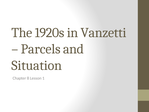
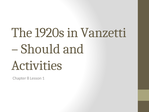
Parcels: Parcels -> Should (41, 49)
Situation: Situation -> Activities (37, 65)
